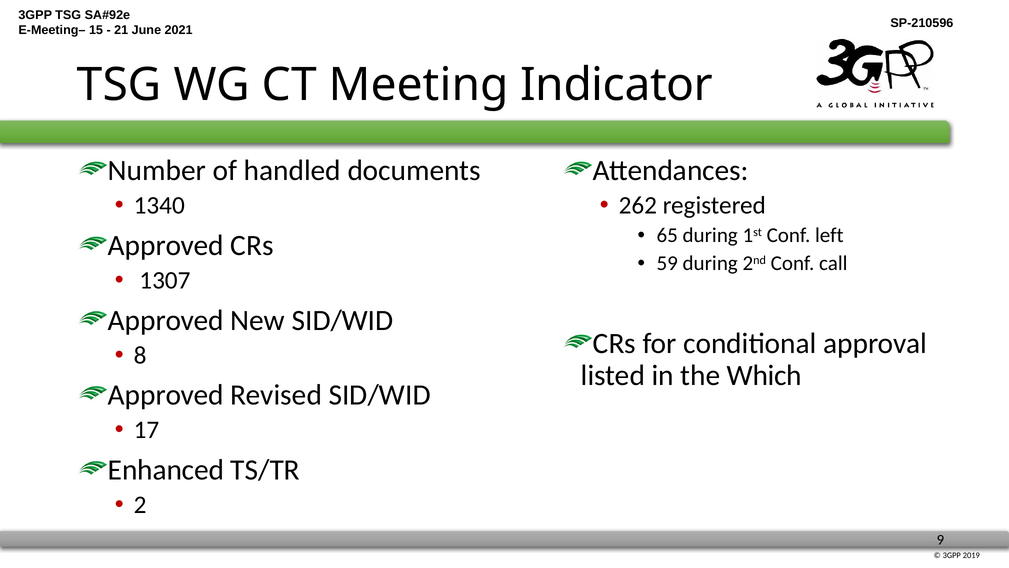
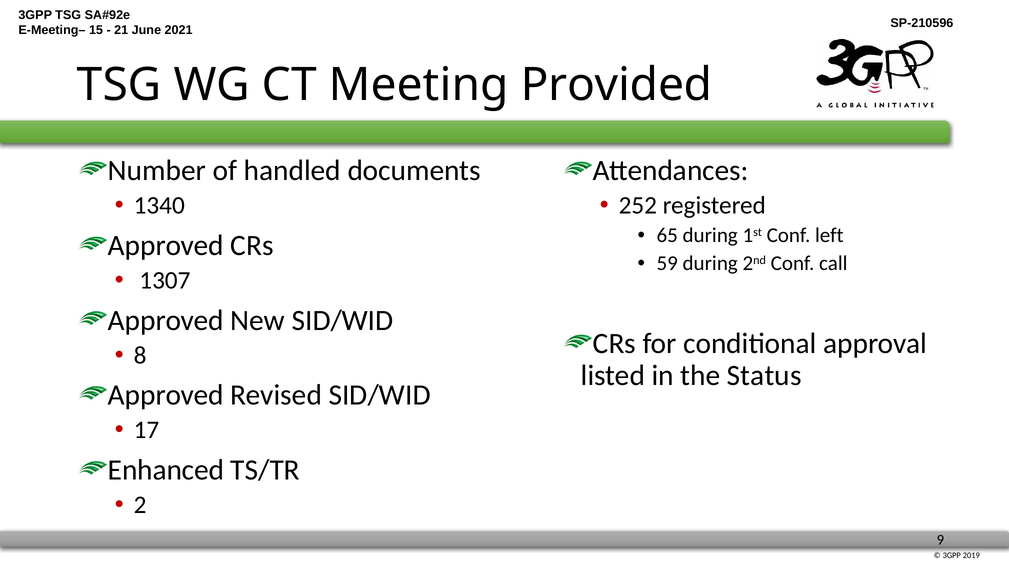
Indicator: Indicator -> Provided (616, 85)
262: 262 -> 252 (638, 205)
Which: Which -> Status (764, 375)
